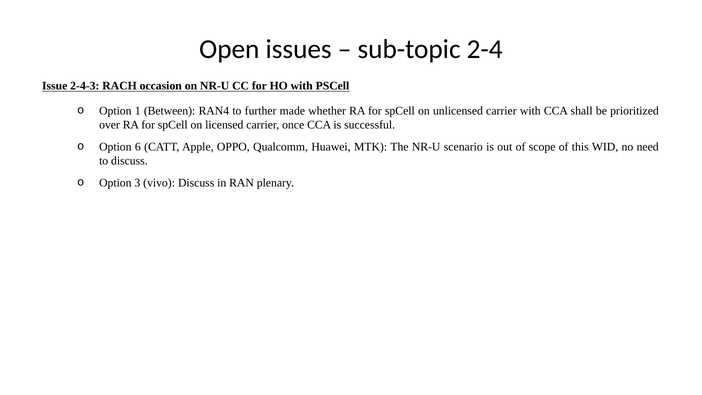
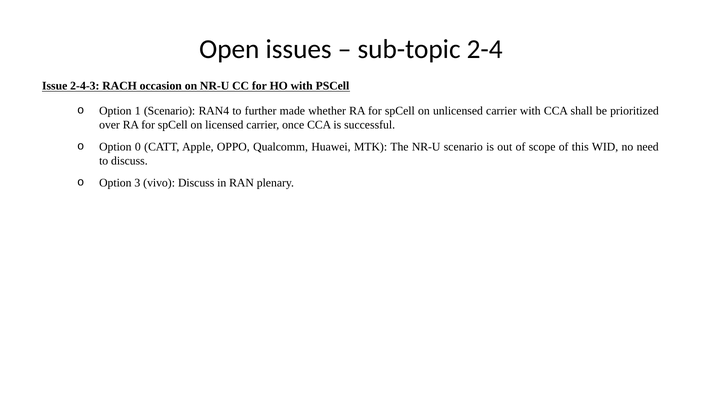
1 Between: Between -> Scenario (170, 111)
6: 6 -> 0 (138, 147)
